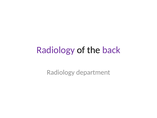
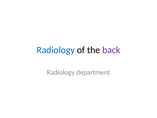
Radiology colour: purple -> blue (56, 50)
